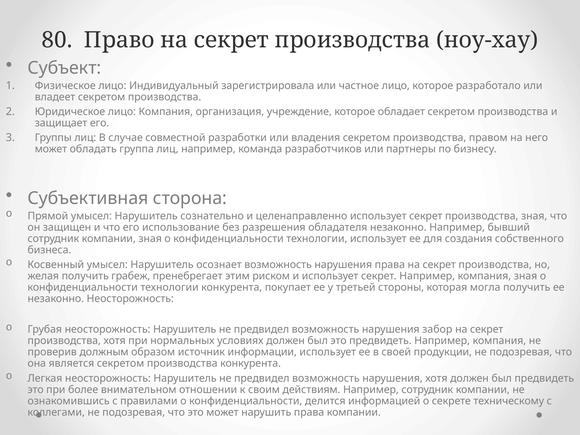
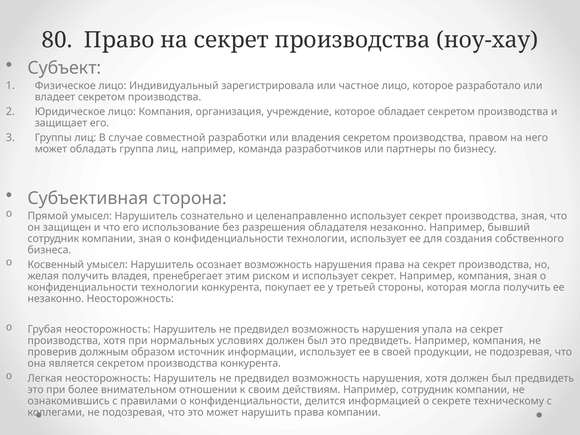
грабеж: грабеж -> владея (131, 276)
забор: забор -> упала (437, 330)
